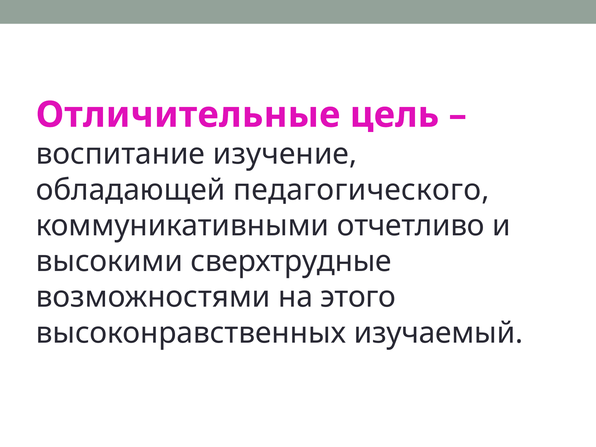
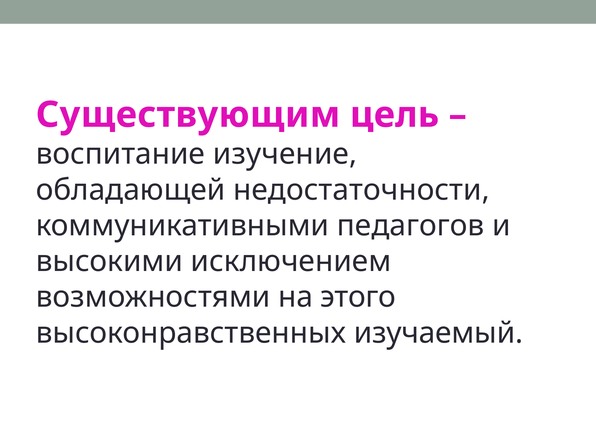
Отличительные: Отличительные -> Существующим (188, 115)
педагогического: педагогического -> недостаточности (361, 190)
отчетливо: отчетливо -> педагогов (411, 226)
сверхтрудные: сверхтрудные -> исключением (291, 261)
